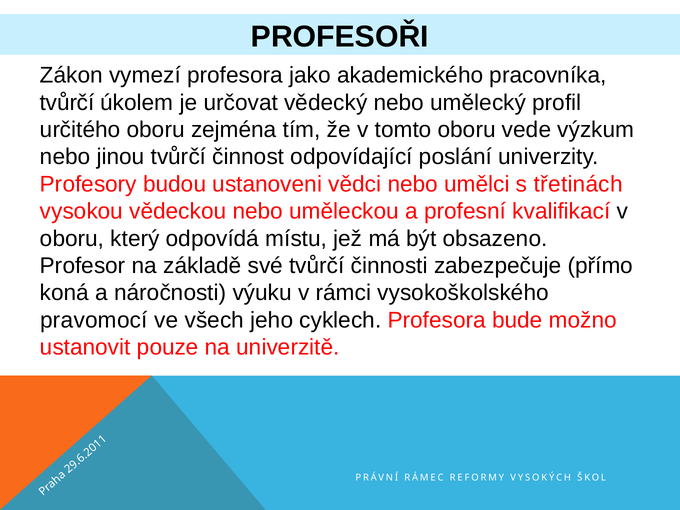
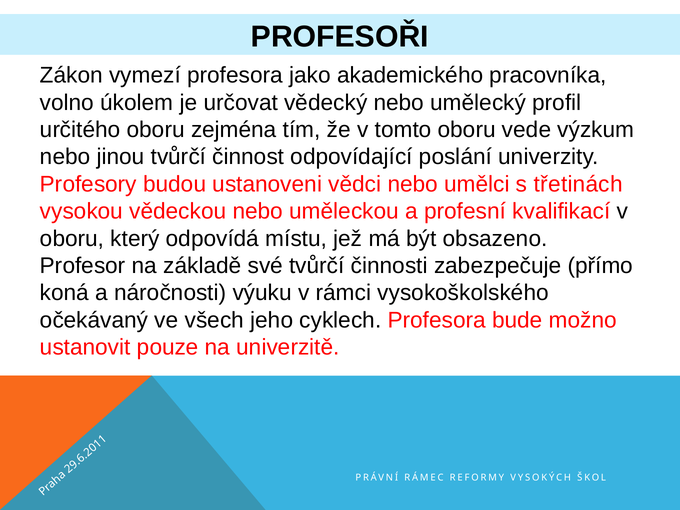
tvůrčí: tvůrčí -> volno (67, 103)
pravomocí: pravomocí -> očekávaný (94, 320)
